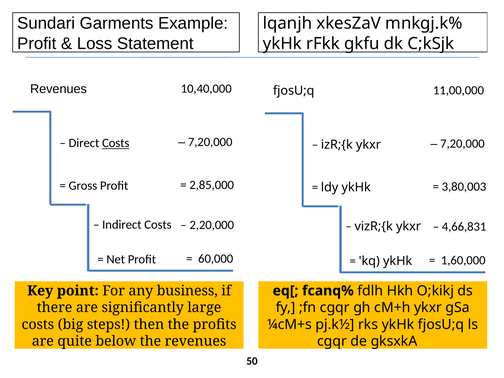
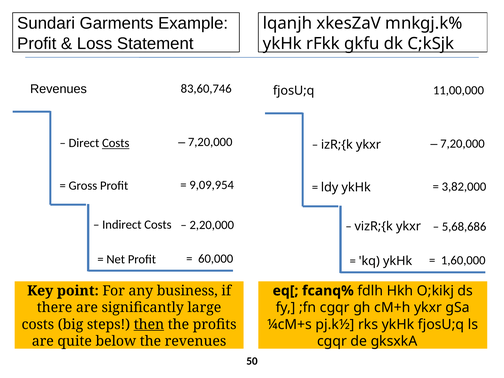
10,40,000: 10,40,000 -> 83,60,746 (206, 89)
2,85,000: 2,85,000 -> 9,09,954 (212, 185)
3,80,003: 3,80,003 -> 3,82,000 (464, 187)
4,66,831: 4,66,831 -> 5,68,686 (464, 227)
then underline: none -> present (149, 324)
